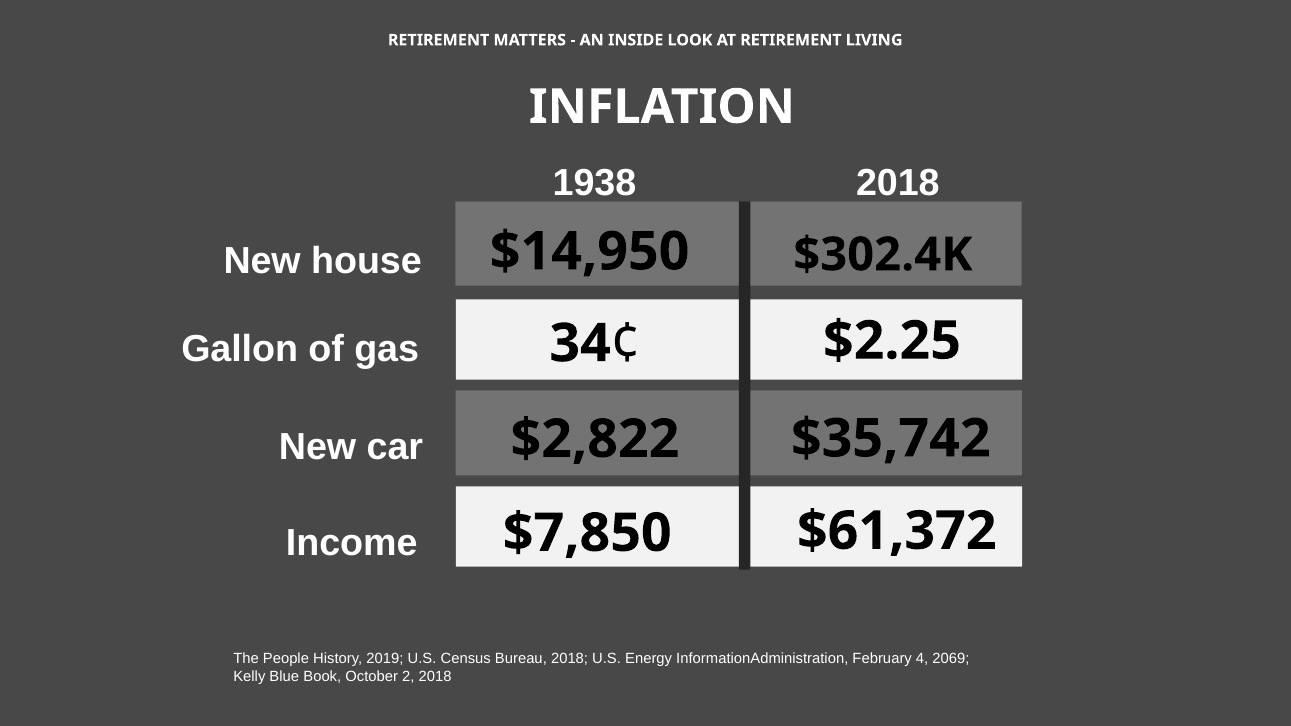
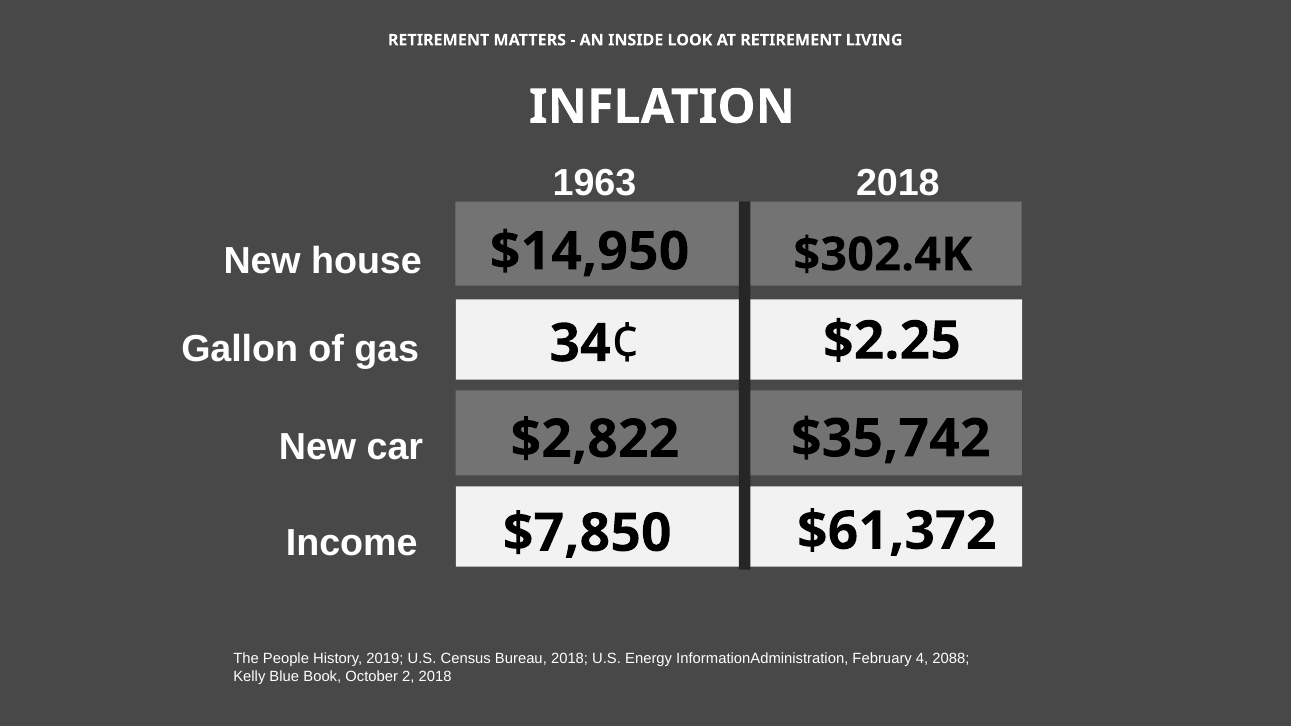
1938: 1938 -> 1963 (594, 184)
2069: 2069 -> 2088 (951, 659)
